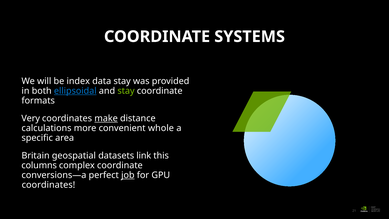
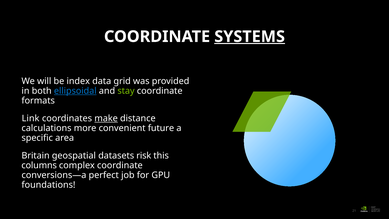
SYSTEMS underline: none -> present (250, 37)
data stay: stay -> grid (122, 81)
Very: Very -> Link (31, 118)
whole: whole -> future (161, 128)
link: link -> risk (144, 156)
job underline: present -> none (128, 175)
coordinates: coordinates -> foundations (48, 185)
